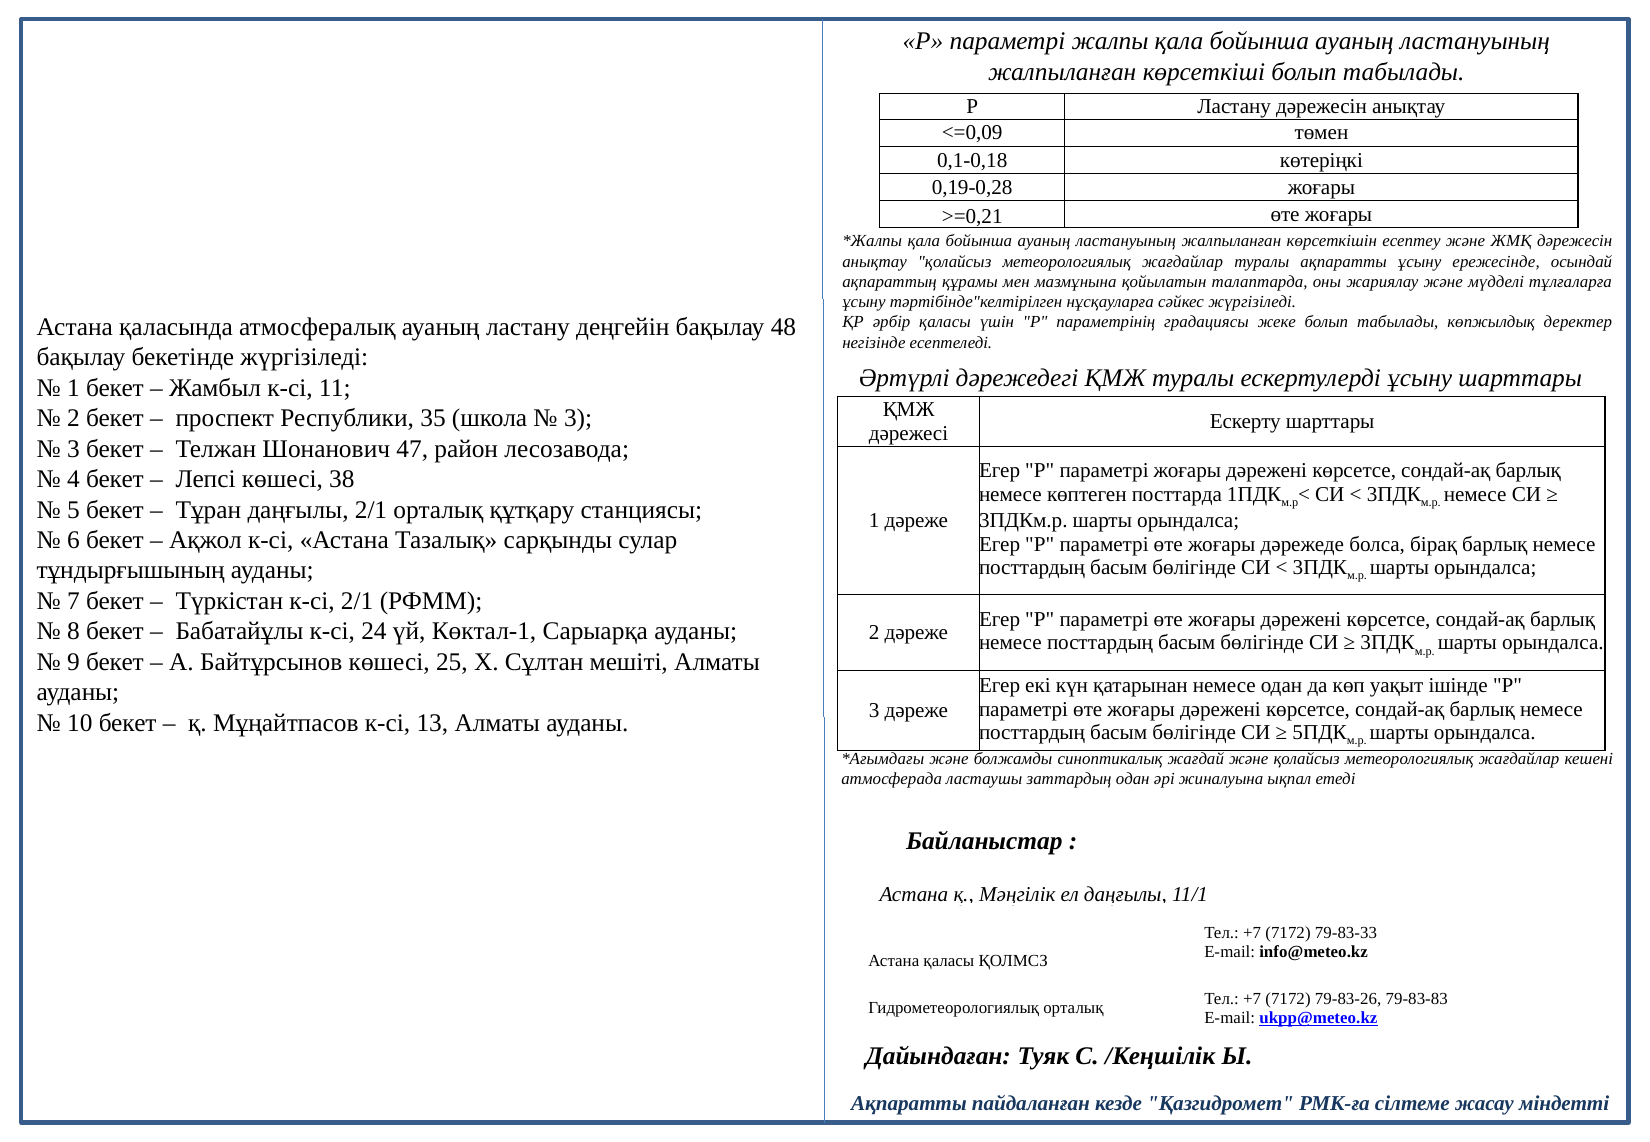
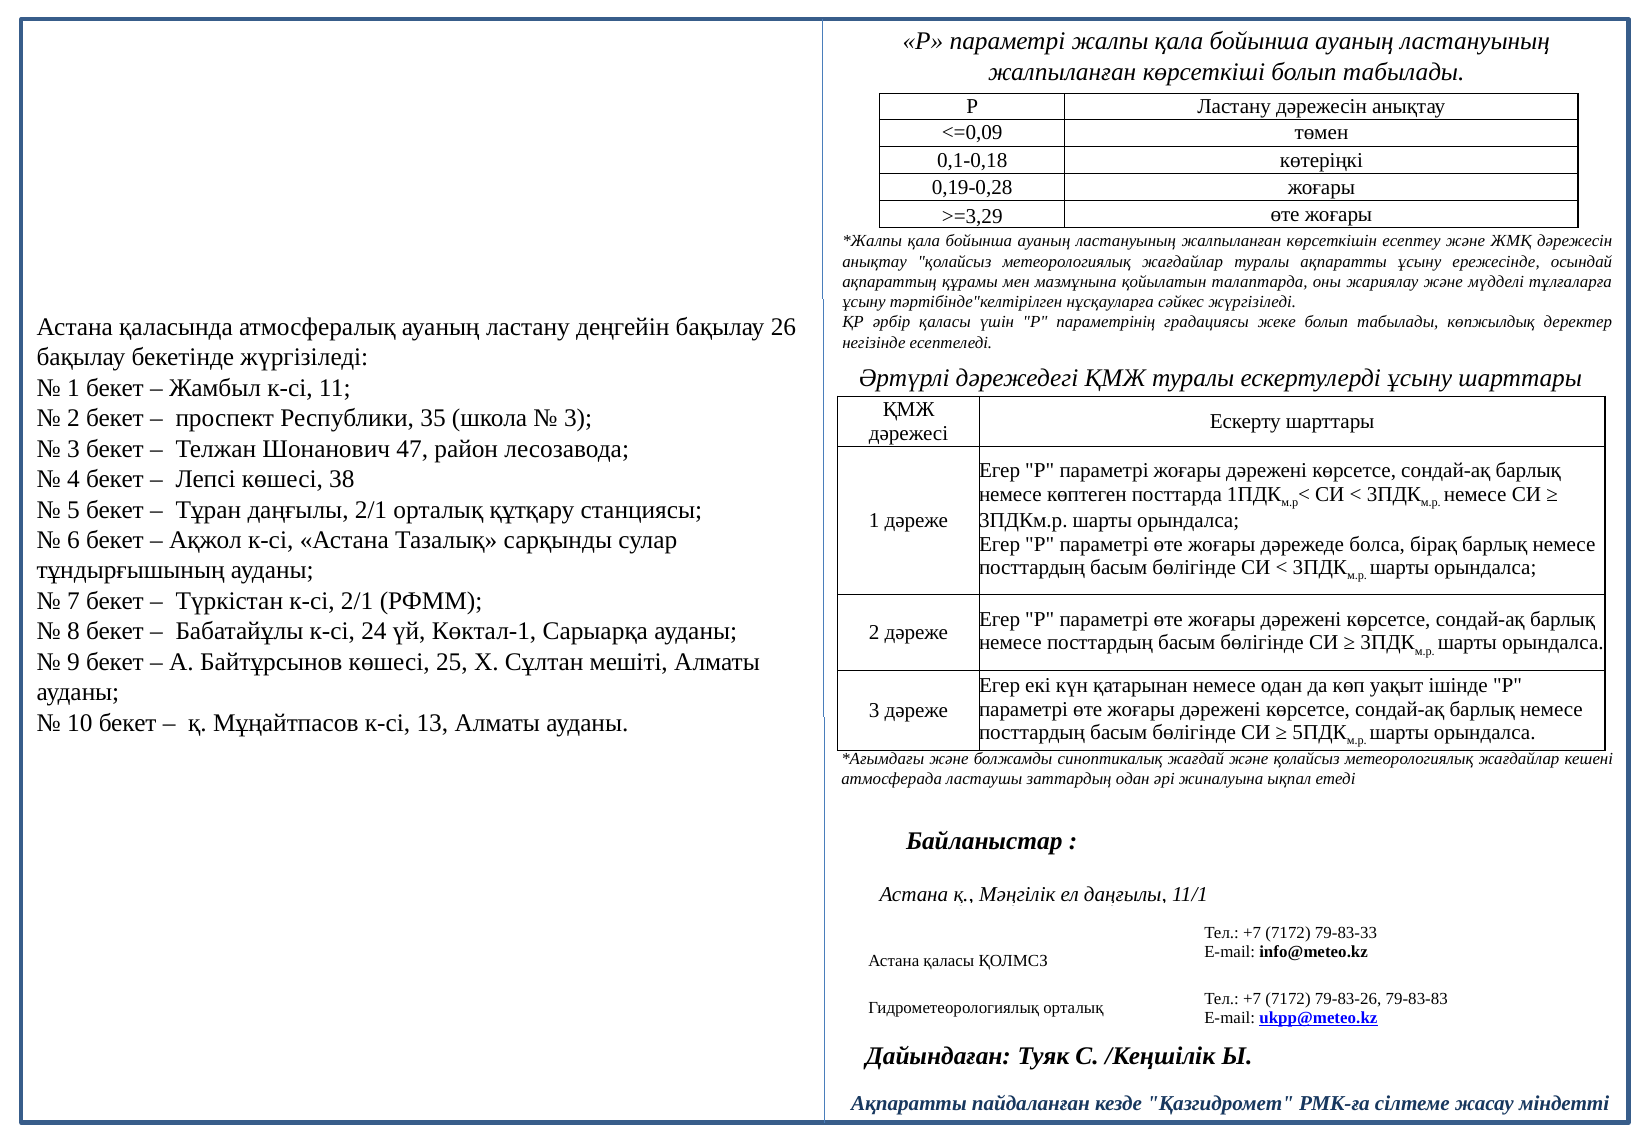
>=0,21: >=0,21 -> >=3,29 (972, 216)
48: 48 -> 26 (783, 327)
